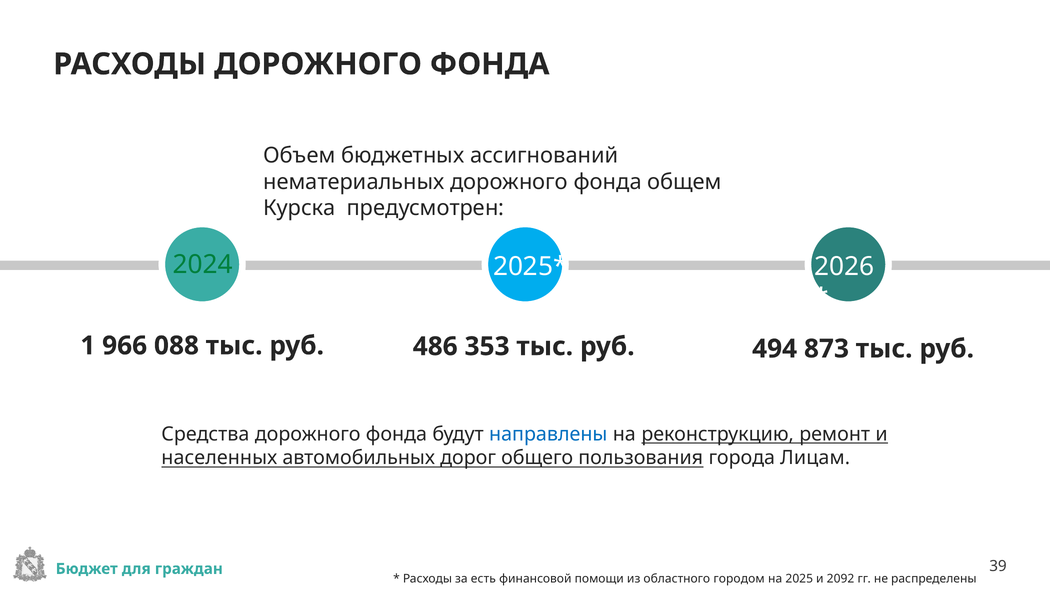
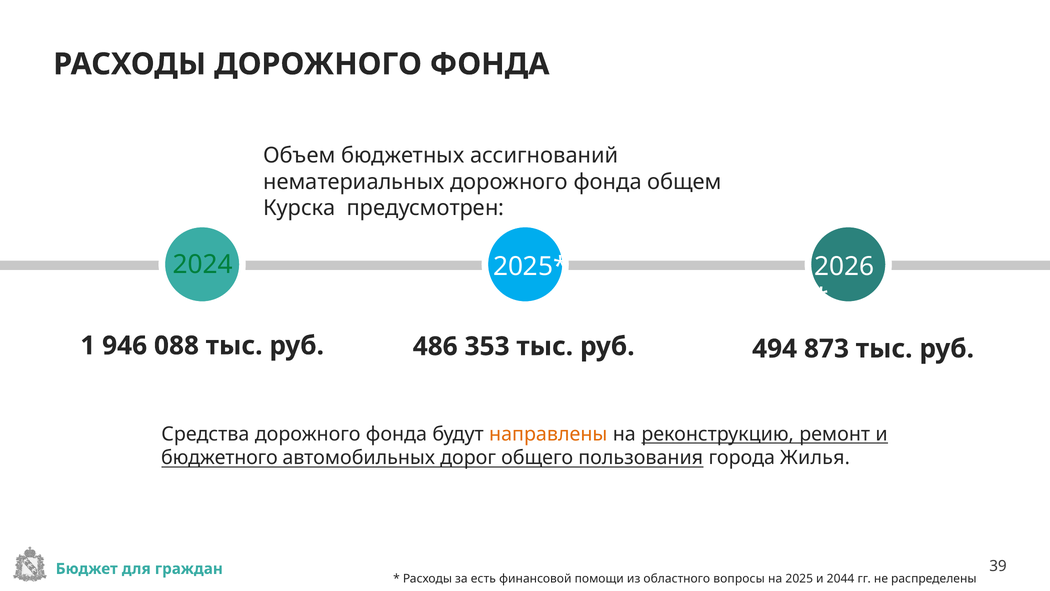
966: 966 -> 946 (125, 345)
направлены colour: blue -> orange (548, 434)
населенных: населенных -> бюджетного (219, 458)
Лицам: Лицам -> Жилья (815, 458)
городом: городом -> вопросы (739, 579)
2092: 2092 -> 2044 (841, 579)
